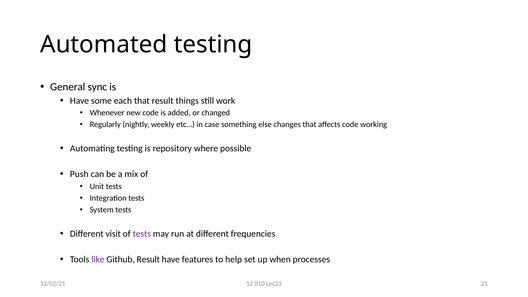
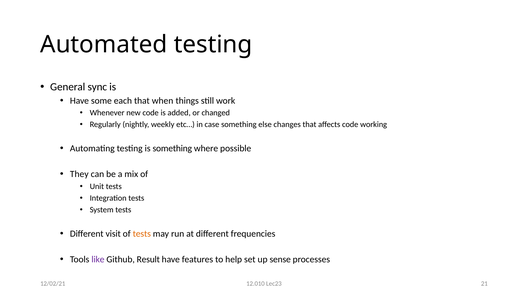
that result: result -> when (163, 101)
is repository: repository -> something (172, 148)
Push: Push -> They (79, 174)
tests colour: purple -> orange (142, 234)
when: when -> sense (280, 259)
